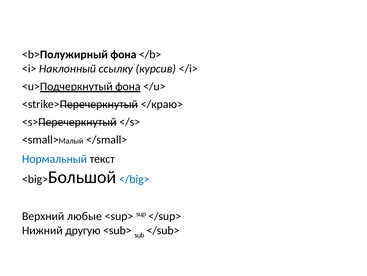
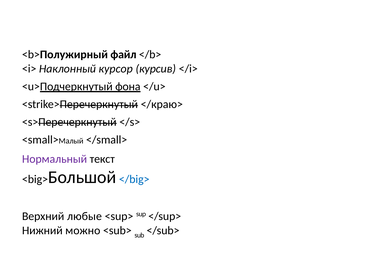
<b>Полужирный фона: фона -> файл (123, 54)
ссылку: ссылку -> курсор (116, 69)
Нормальный colour: blue -> purple (55, 159)
другую: другую -> можно (83, 230)
